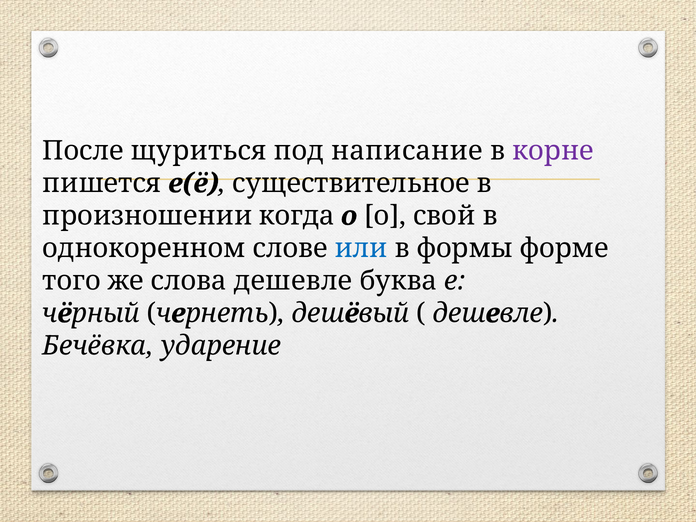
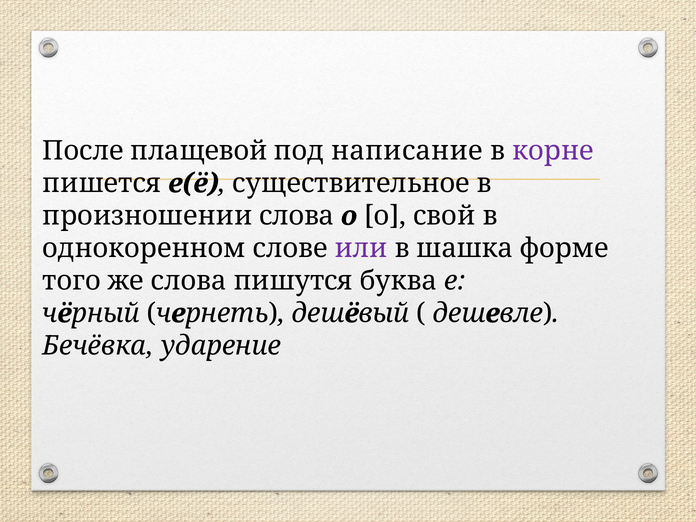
щуриться: щуриться -> плащевой (199, 151)
произношении когда: когда -> слова (297, 216)
или colour: blue -> purple (361, 248)
формы: формы -> шашка (465, 248)
слова дешевле: дешевле -> пишутся (293, 281)
